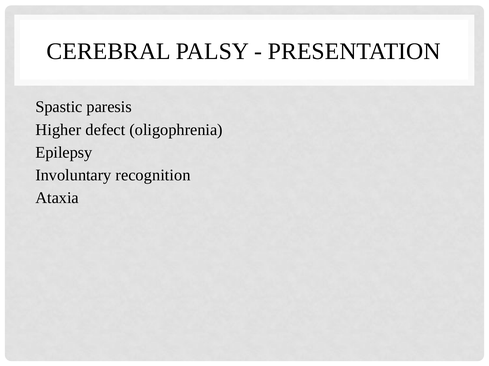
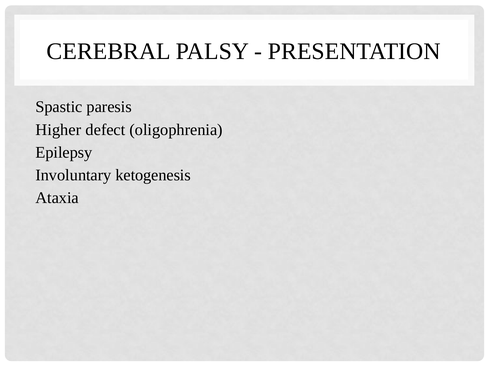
recognition: recognition -> ketogenesis (153, 176)
